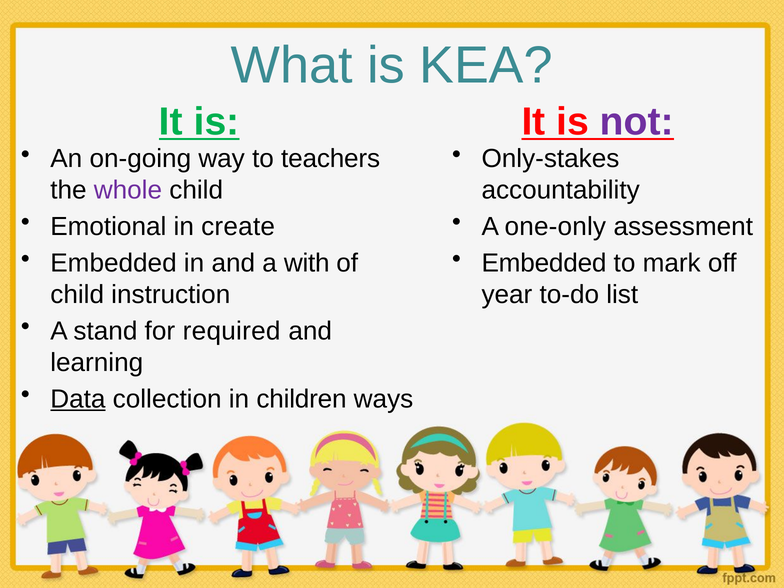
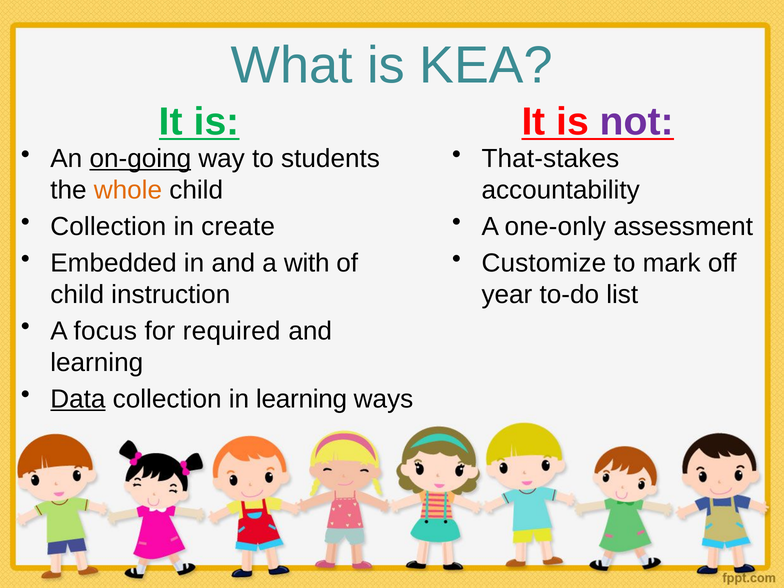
on-going underline: none -> present (140, 159)
teachers: teachers -> students (330, 159)
Only-stakes: Only-stakes -> That-stakes (550, 159)
whole colour: purple -> orange (128, 190)
Emotional: Emotional -> Collection (108, 227)
Embedded: Embedded -> Customize (544, 263)
stand: stand -> focus (105, 331)
in children: children -> learning (302, 399)
